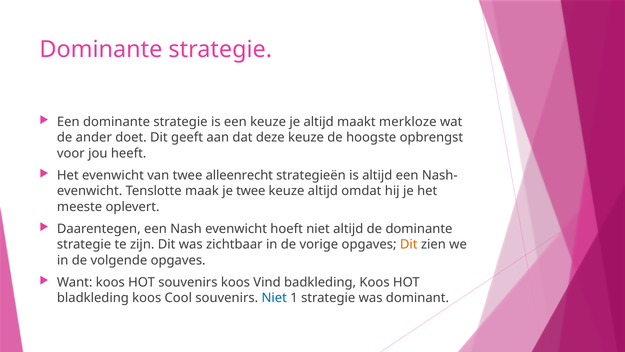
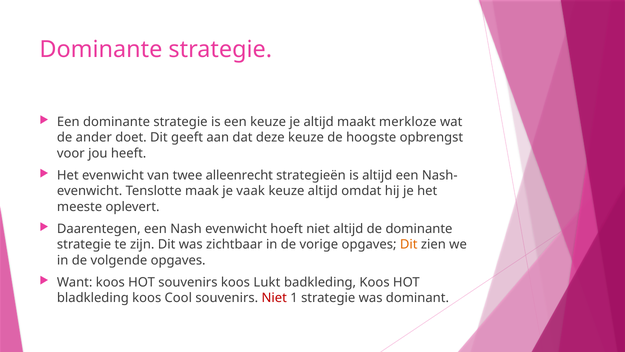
je twee: twee -> vaak (251, 191)
Vind: Vind -> Lukt (267, 282)
Niet colour: blue -> red (274, 298)
